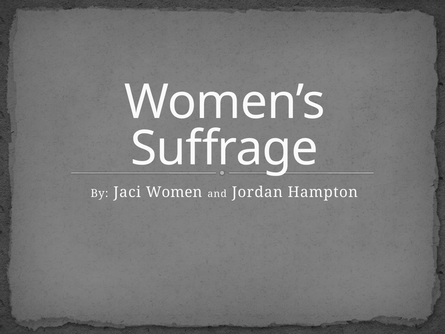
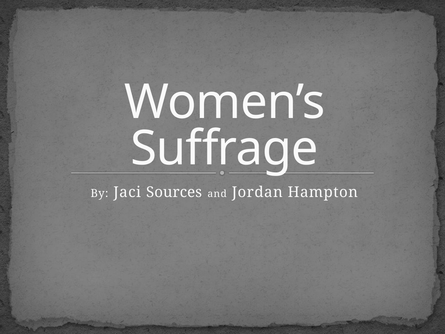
Women: Women -> Sources (174, 192)
